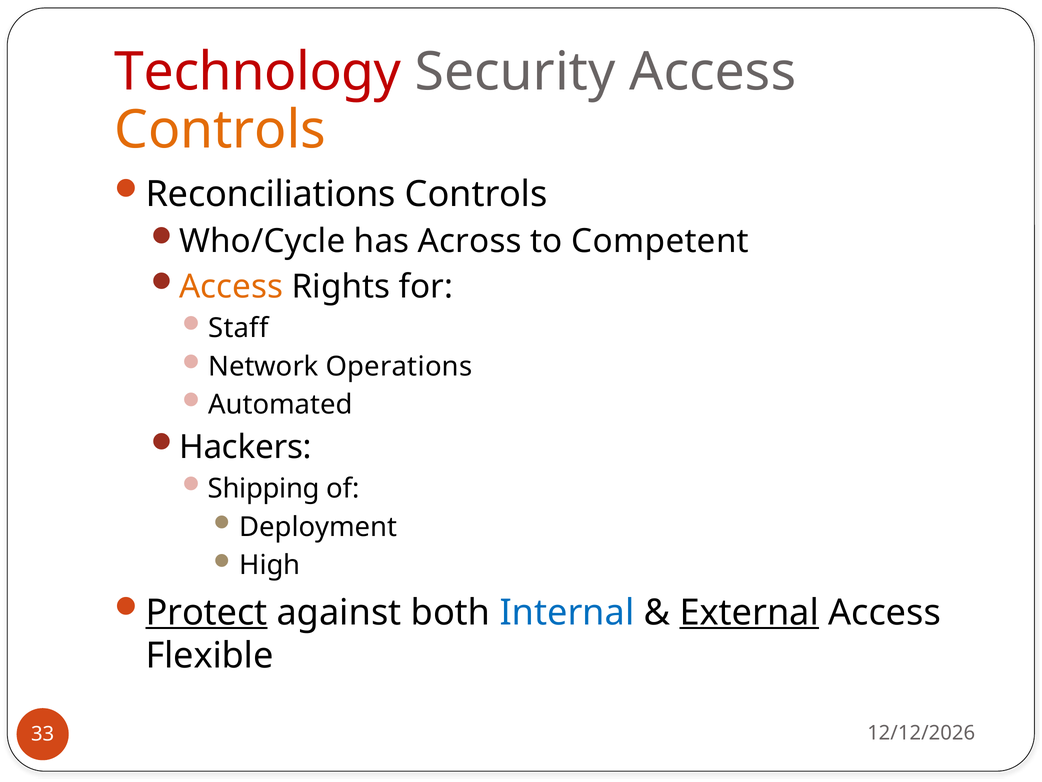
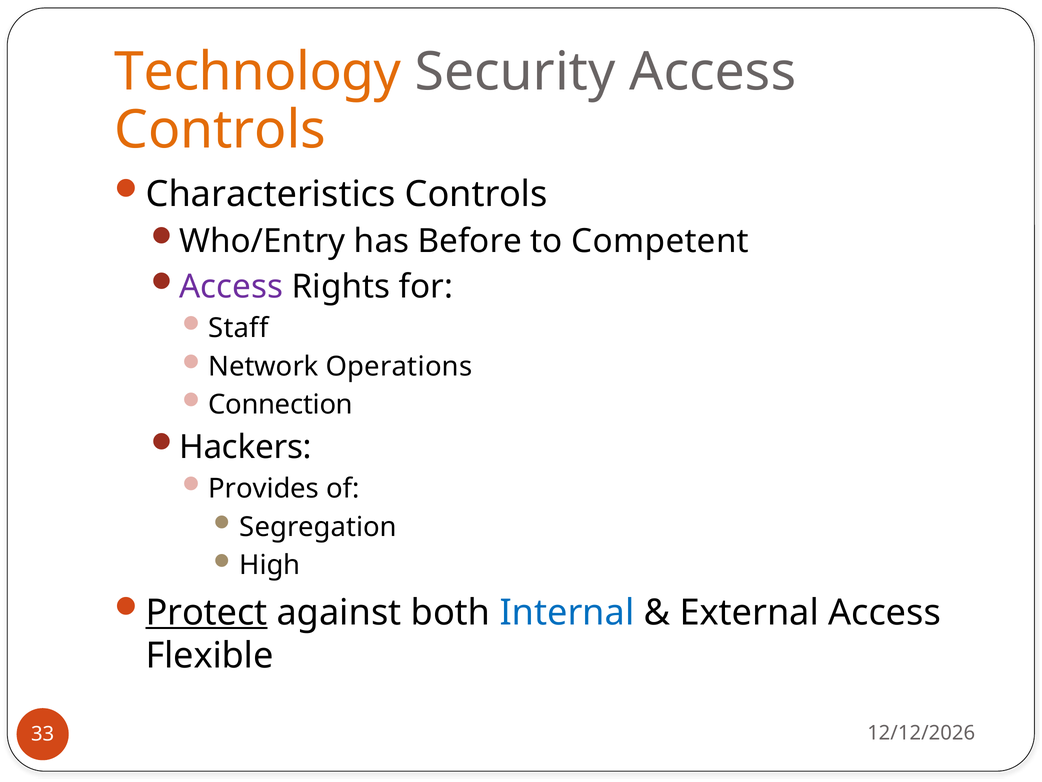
Technology colour: red -> orange (258, 72)
Reconciliations: Reconciliations -> Characteristics (271, 194)
Who/Cycle: Who/Cycle -> Who/Entry (262, 241)
Across: Across -> Before (470, 241)
Access colour: orange -> purple (231, 286)
Automated: Automated -> Connection (281, 405)
Shipping: Shipping -> Provides (264, 488)
Deployment: Deployment -> Segregation (318, 527)
External underline: present -> none (749, 612)
